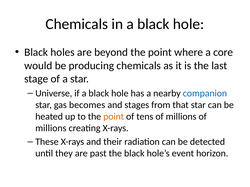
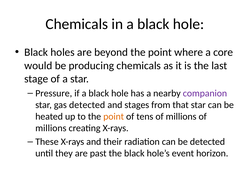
Universe: Universe -> Pressure (54, 93)
companion colour: blue -> purple (205, 93)
gas becomes: becomes -> detected (87, 105)
